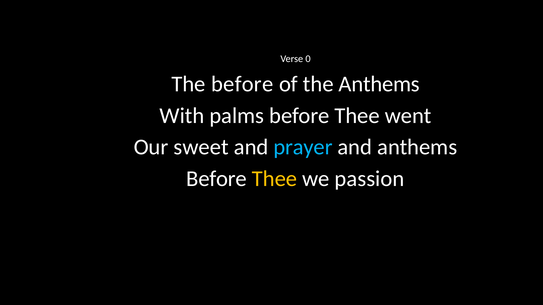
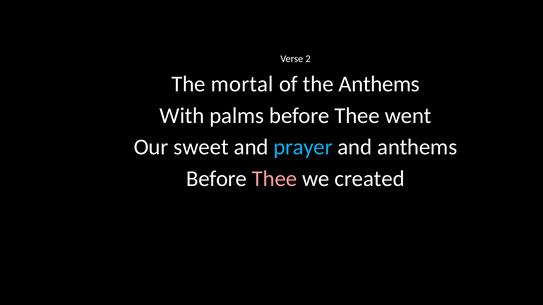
0: 0 -> 2 (308, 59)
The before: before -> mortal (242, 84)
Thee colour: yellow -> pink (275, 179)
passion: passion -> created (370, 179)
